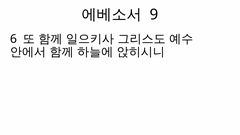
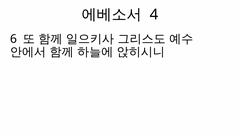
9: 9 -> 4 (154, 14)
